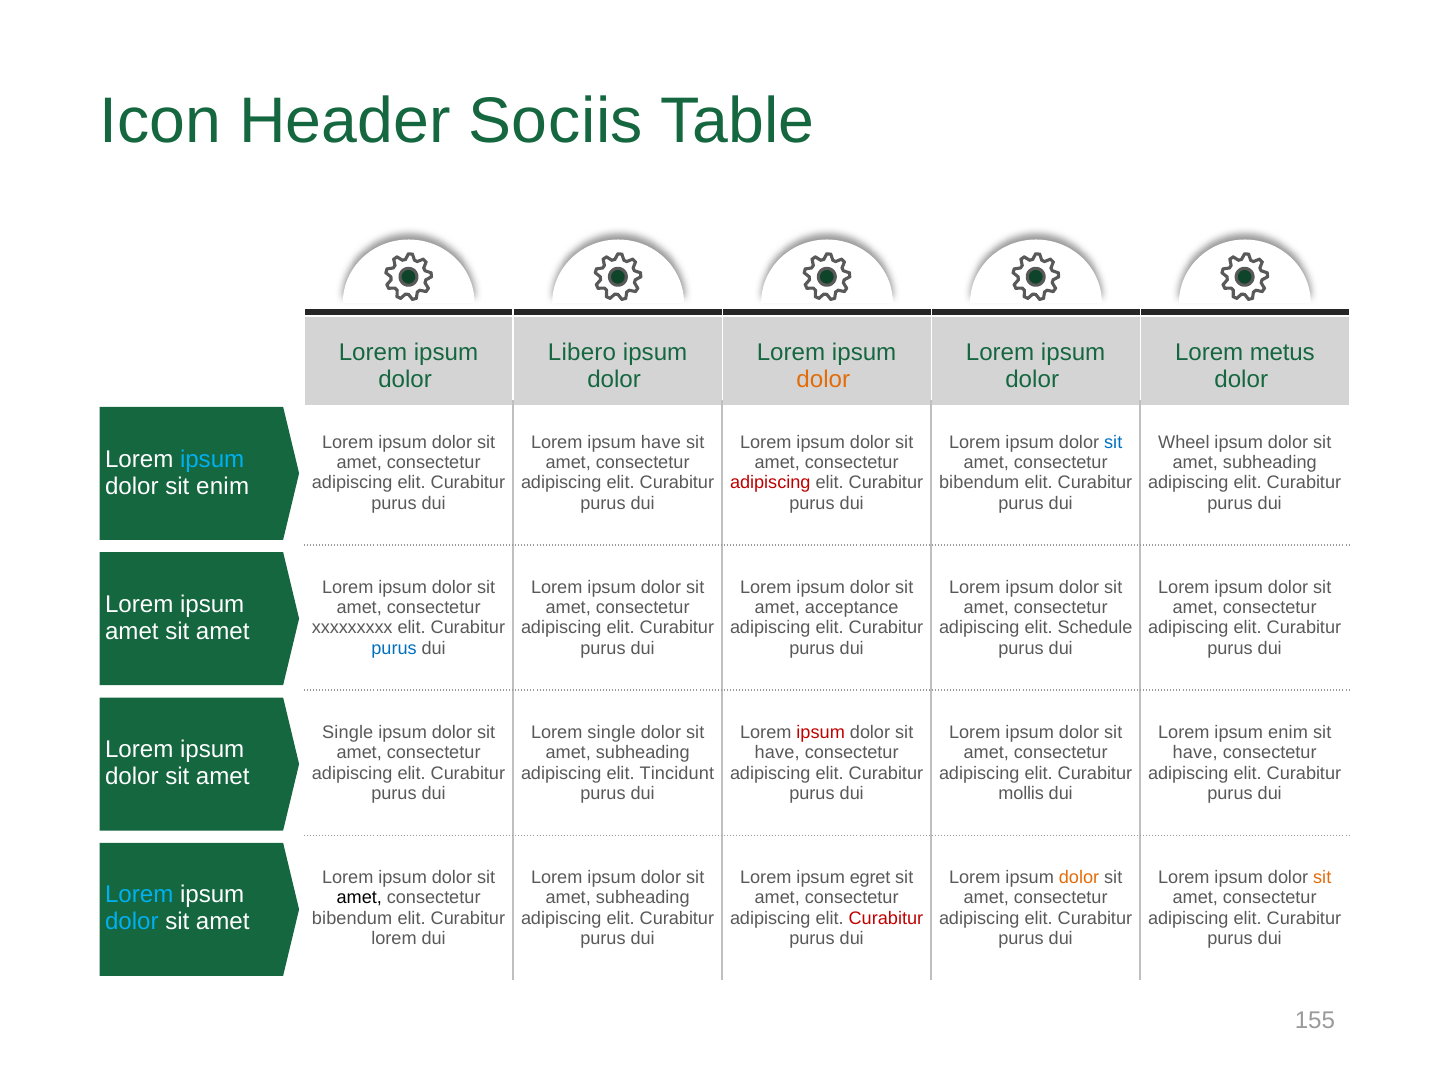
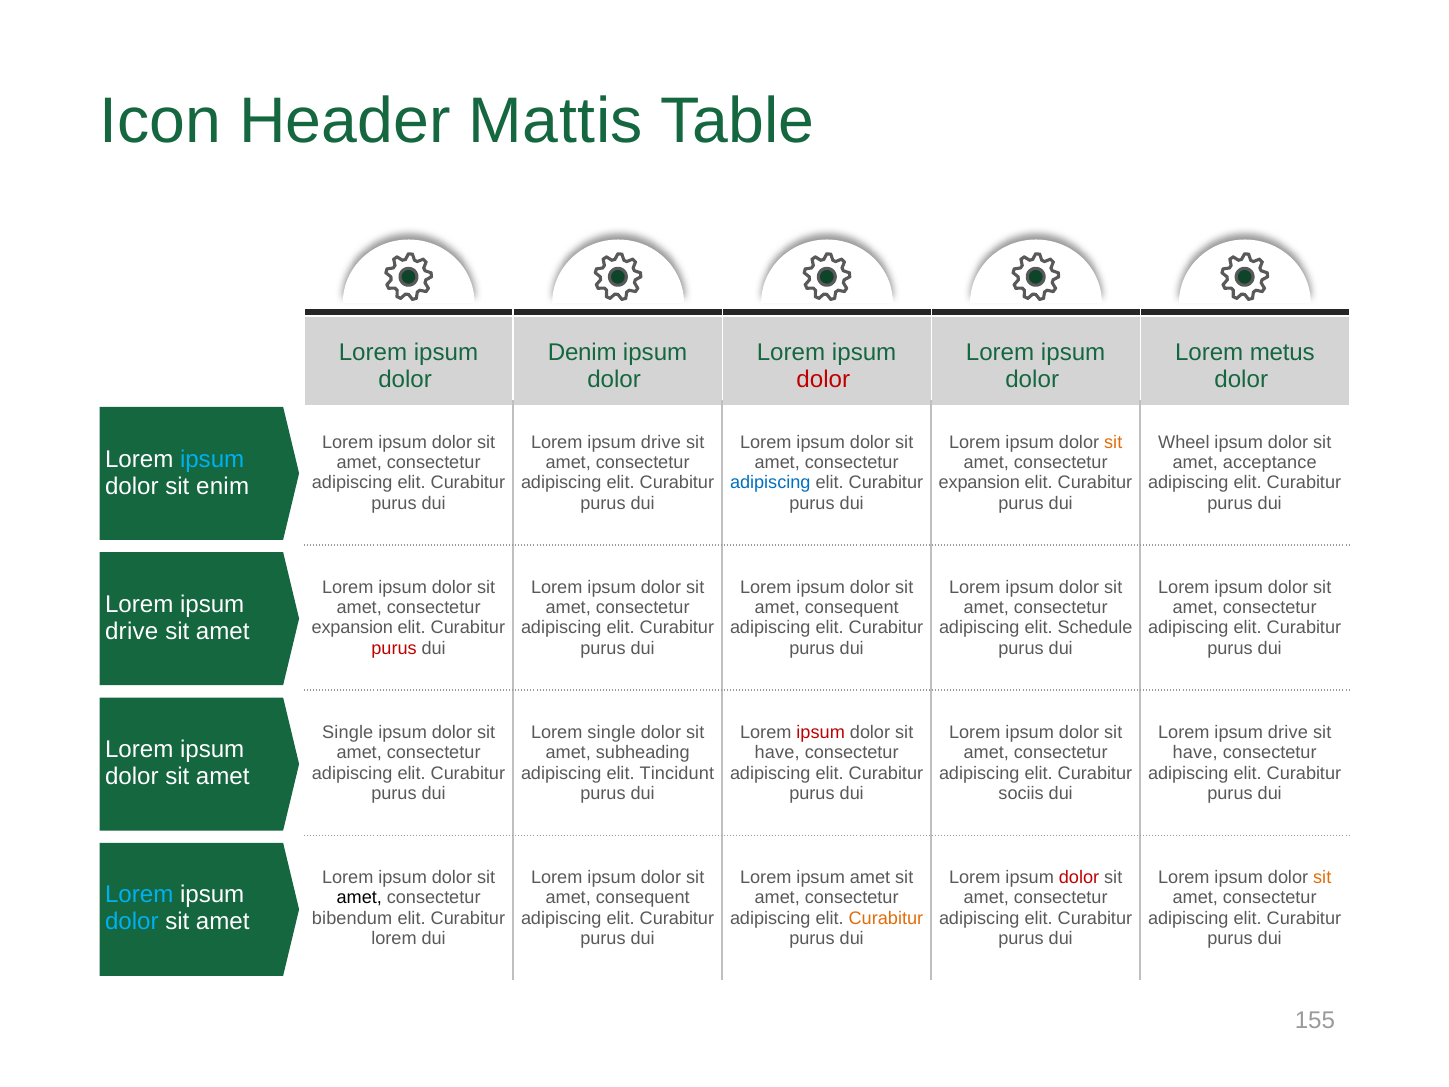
Sociis: Sociis -> Mattis (556, 122)
Libero: Libero -> Denim (582, 353)
dolor colour: orange -> red (823, 380)
have: have -> drive (661, 442)
sit colour: blue -> orange (1113, 442)
subheading: subheading -> acceptance (1270, 462)
adipiscing colour: red -> blue (770, 483)
bibendum: bibendum -> expansion (979, 483)
acceptance: acceptance -> consequent (852, 607)
xxxxxxxxx: xxxxxxxxx -> expansion (352, 628)
amet: amet -> drive (132, 631)
purus colour: blue -> red (394, 648)
enim: enim -> drive (1288, 732)
mollis: mollis -> sociis (1021, 793)
ipsum egret: egret -> amet (870, 877)
dolor colour: orange -> red (1079, 877)
subheading: subheading -> consequent (643, 898)
Curabitur colour: red -> orange (886, 918)
